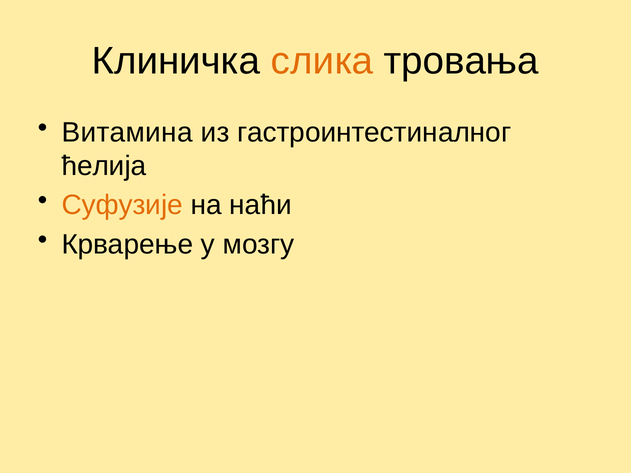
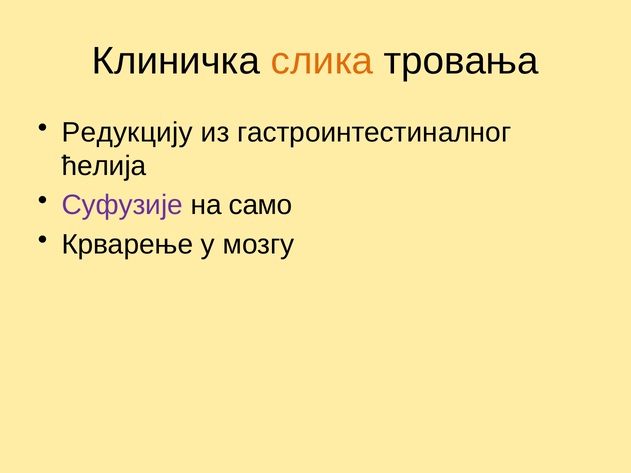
Витамина: Витамина -> Редукцију (127, 132)
Суфузије colour: orange -> purple (122, 205)
наћи: наћи -> само (261, 205)
